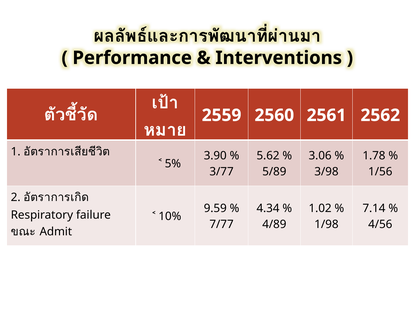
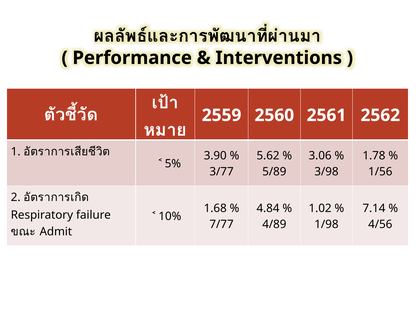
9.59: 9.59 -> 1.68 (215, 208)
4.34: 4.34 -> 4.84 (268, 208)
